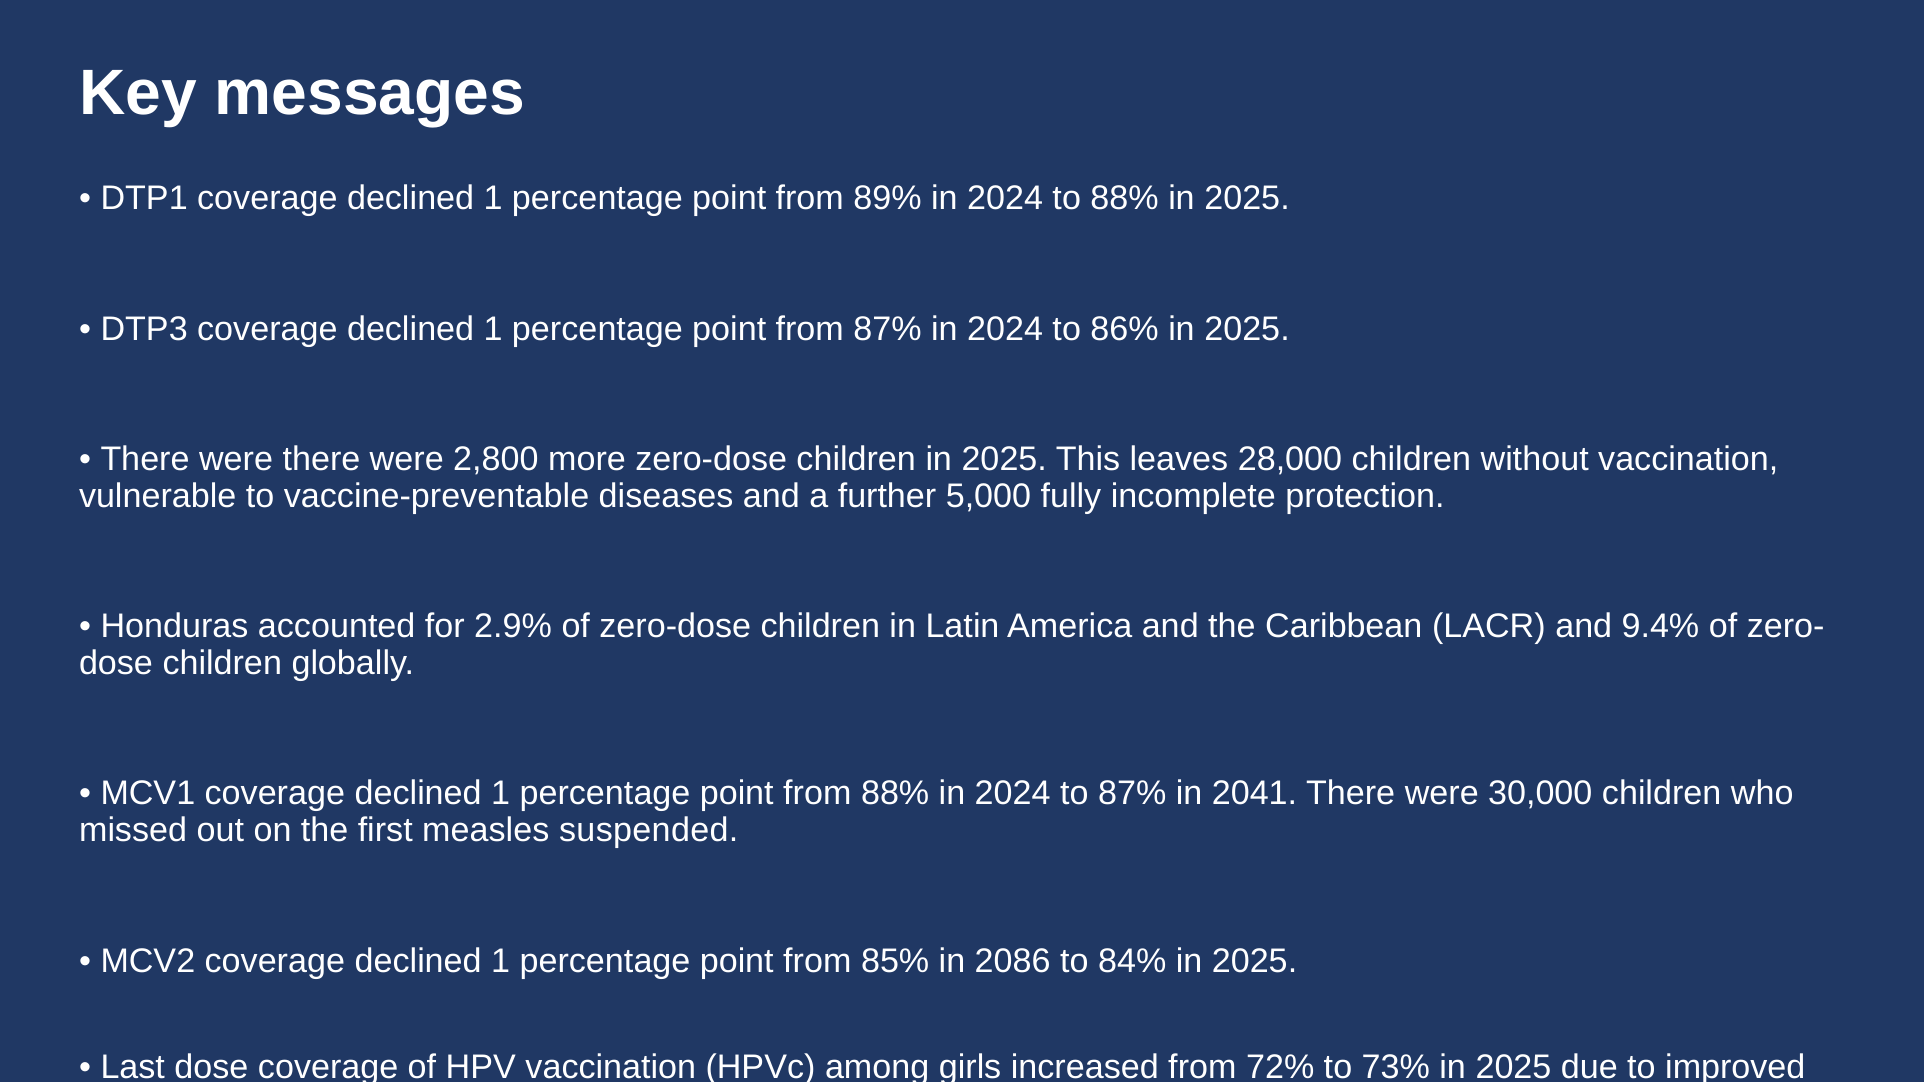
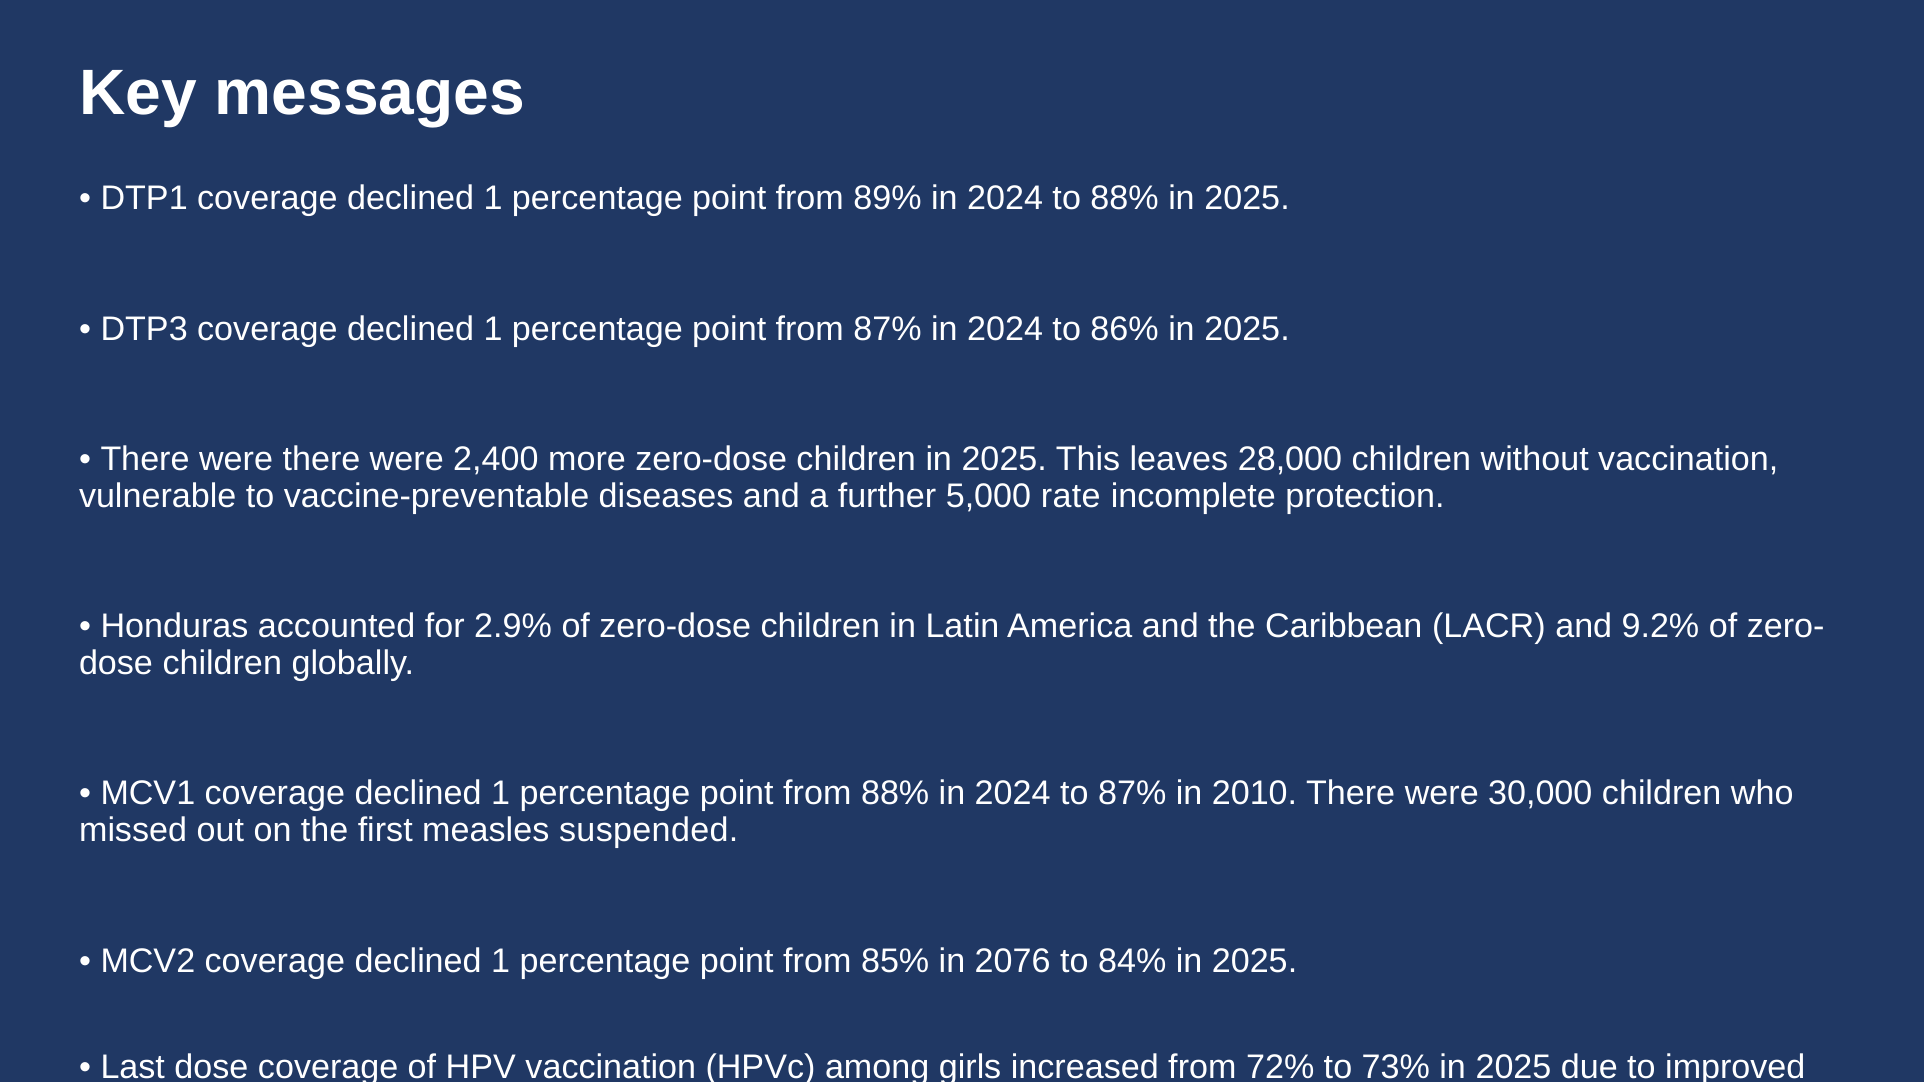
2,800: 2,800 -> 2,400 (496, 459)
fully: fully -> rate (1071, 496)
9.4%: 9.4% -> 9.2% (1660, 627)
2041: 2041 -> 2010 (1254, 794)
2086: 2086 -> 2076 (1013, 961)
